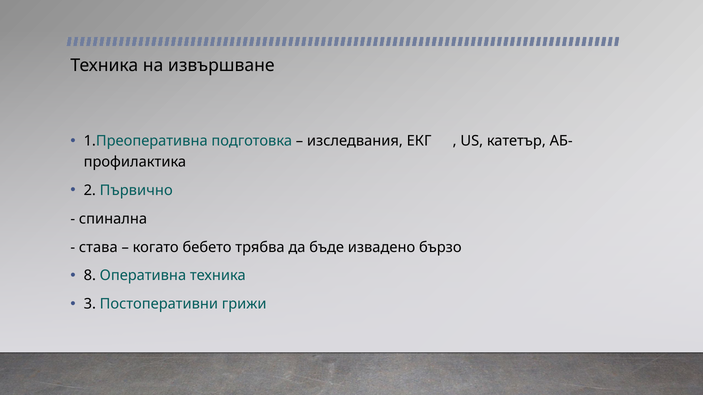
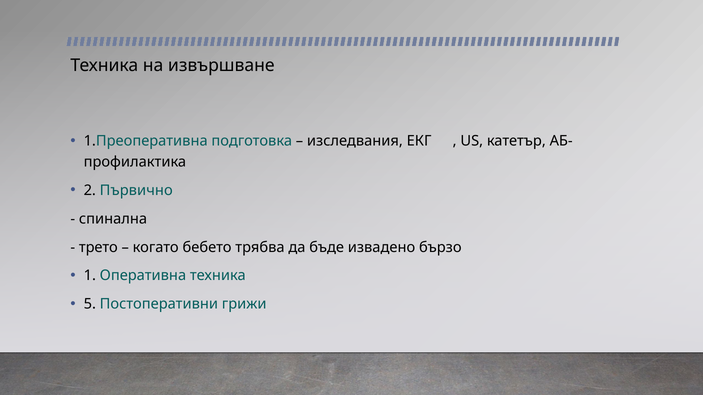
става: става -> трето (98, 248)
8: 8 -> 1 (90, 276)
3: 3 -> 5 (90, 304)
